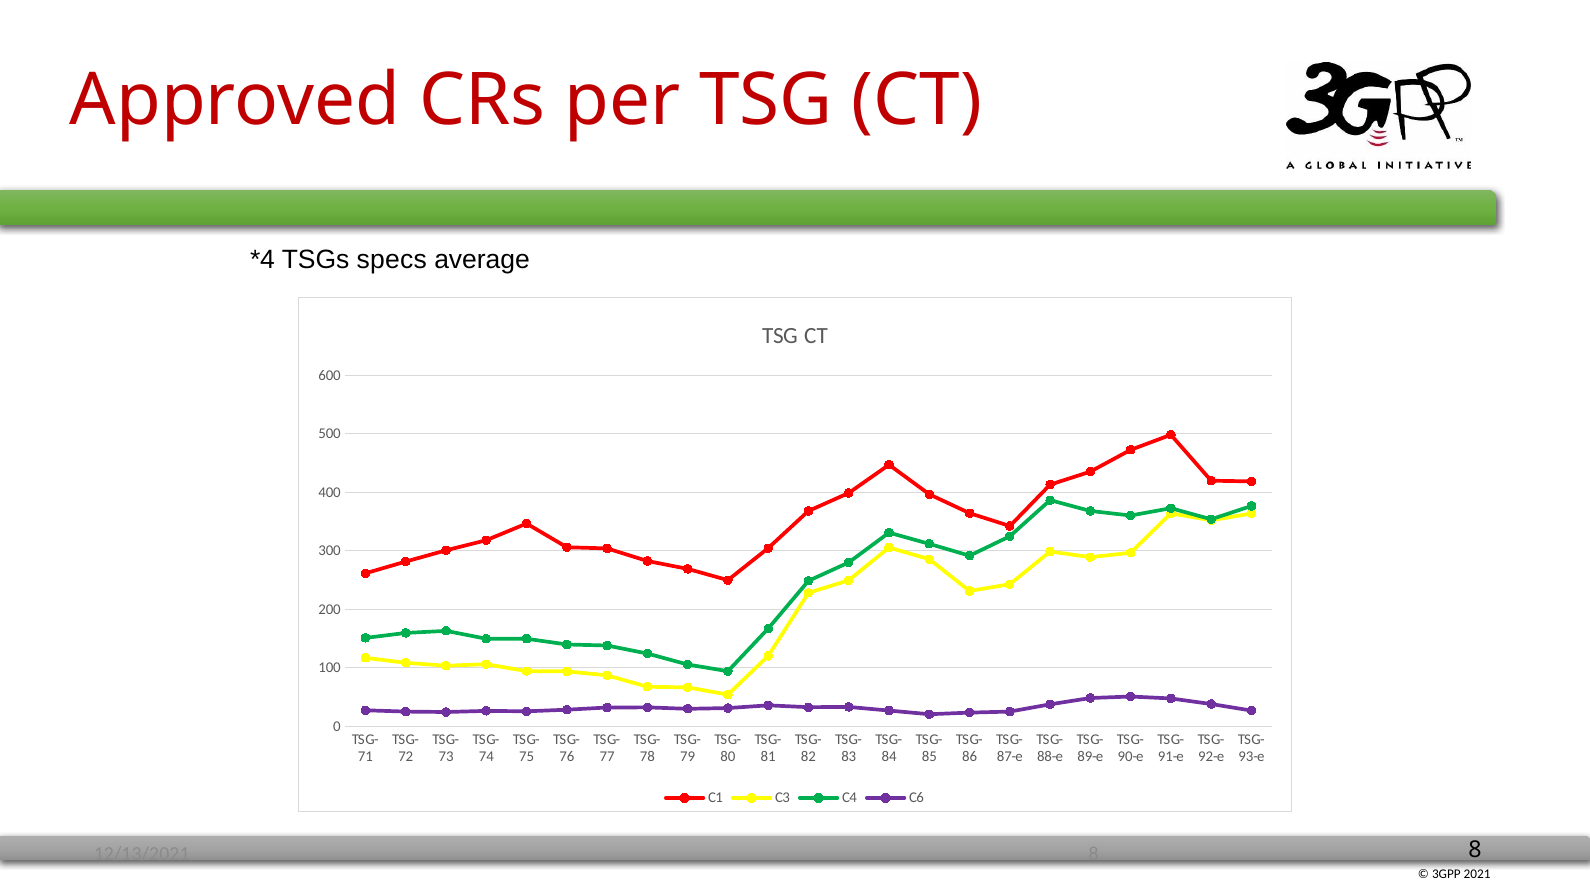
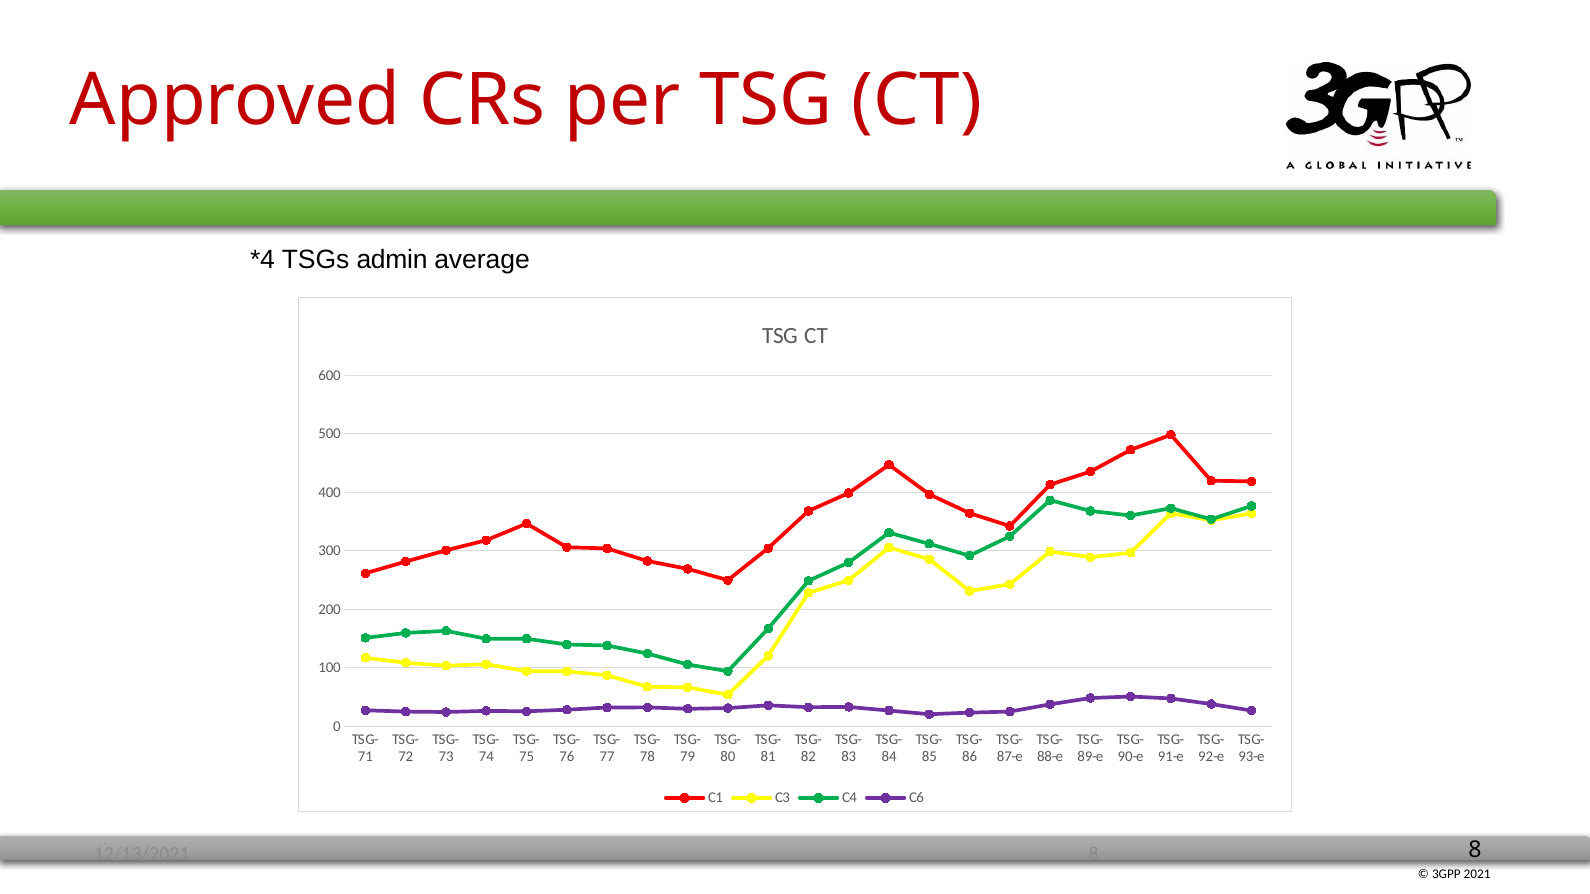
specs: specs -> admin (392, 260)
